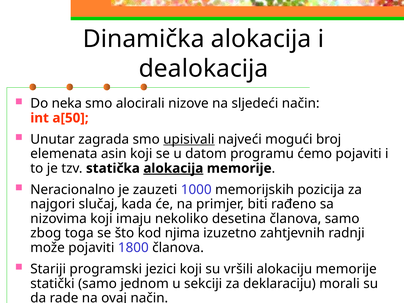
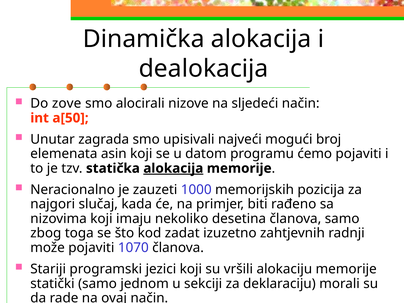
neka: neka -> zove (67, 103)
upisivali underline: present -> none (189, 139)
njima: njima -> zadat (182, 233)
1800: 1800 -> 1070 (133, 248)
